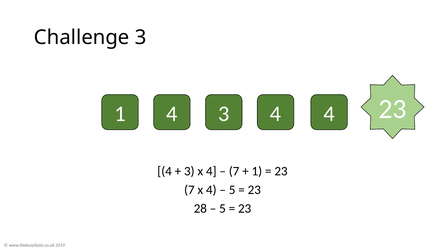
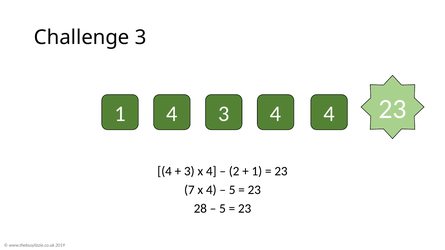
7: 7 -> 2 (234, 171)
